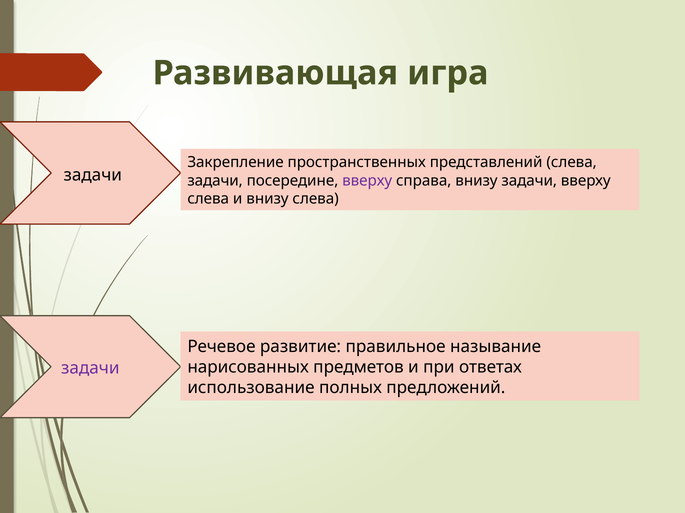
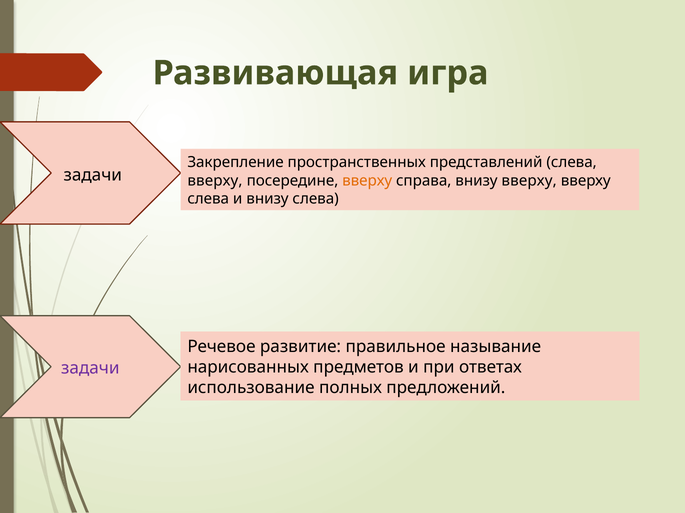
задачи: задачи -> вверху (215, 181)
вверху colour: purple -> orange (367, 181)
внизу задачи: задачи -> вверху (529, 181)
